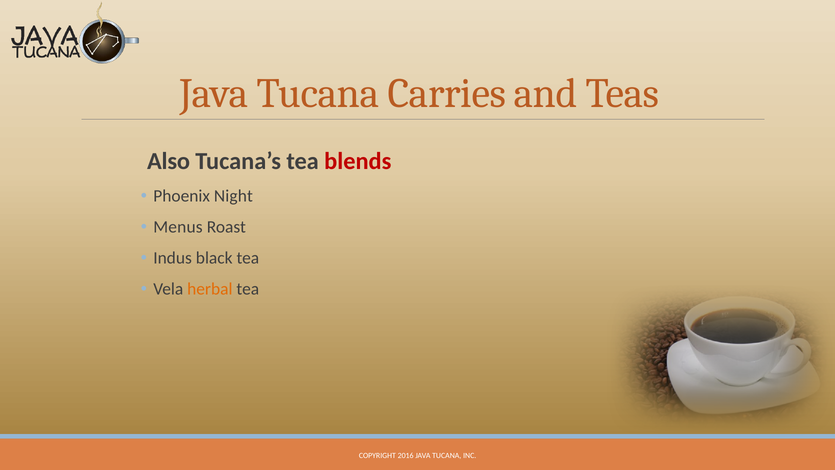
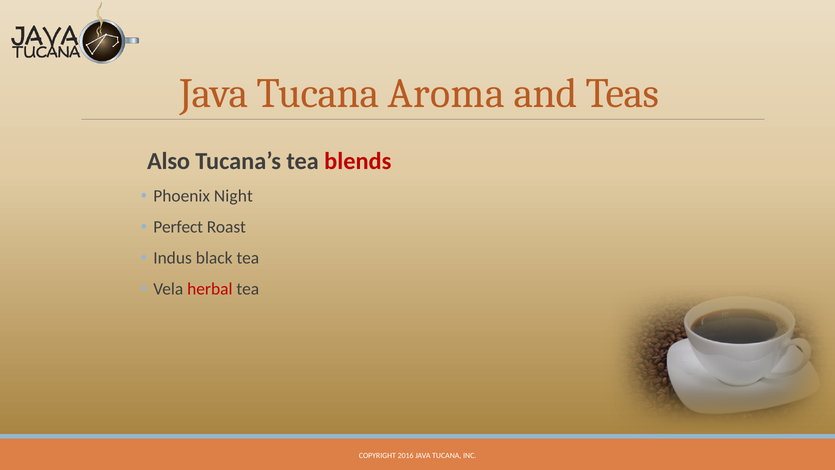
Carries: Carries -> Aroma (446, 94)
Menus: Menus -> Perfect (178, 227)
herbal colour: orange -> red (210, 289)
